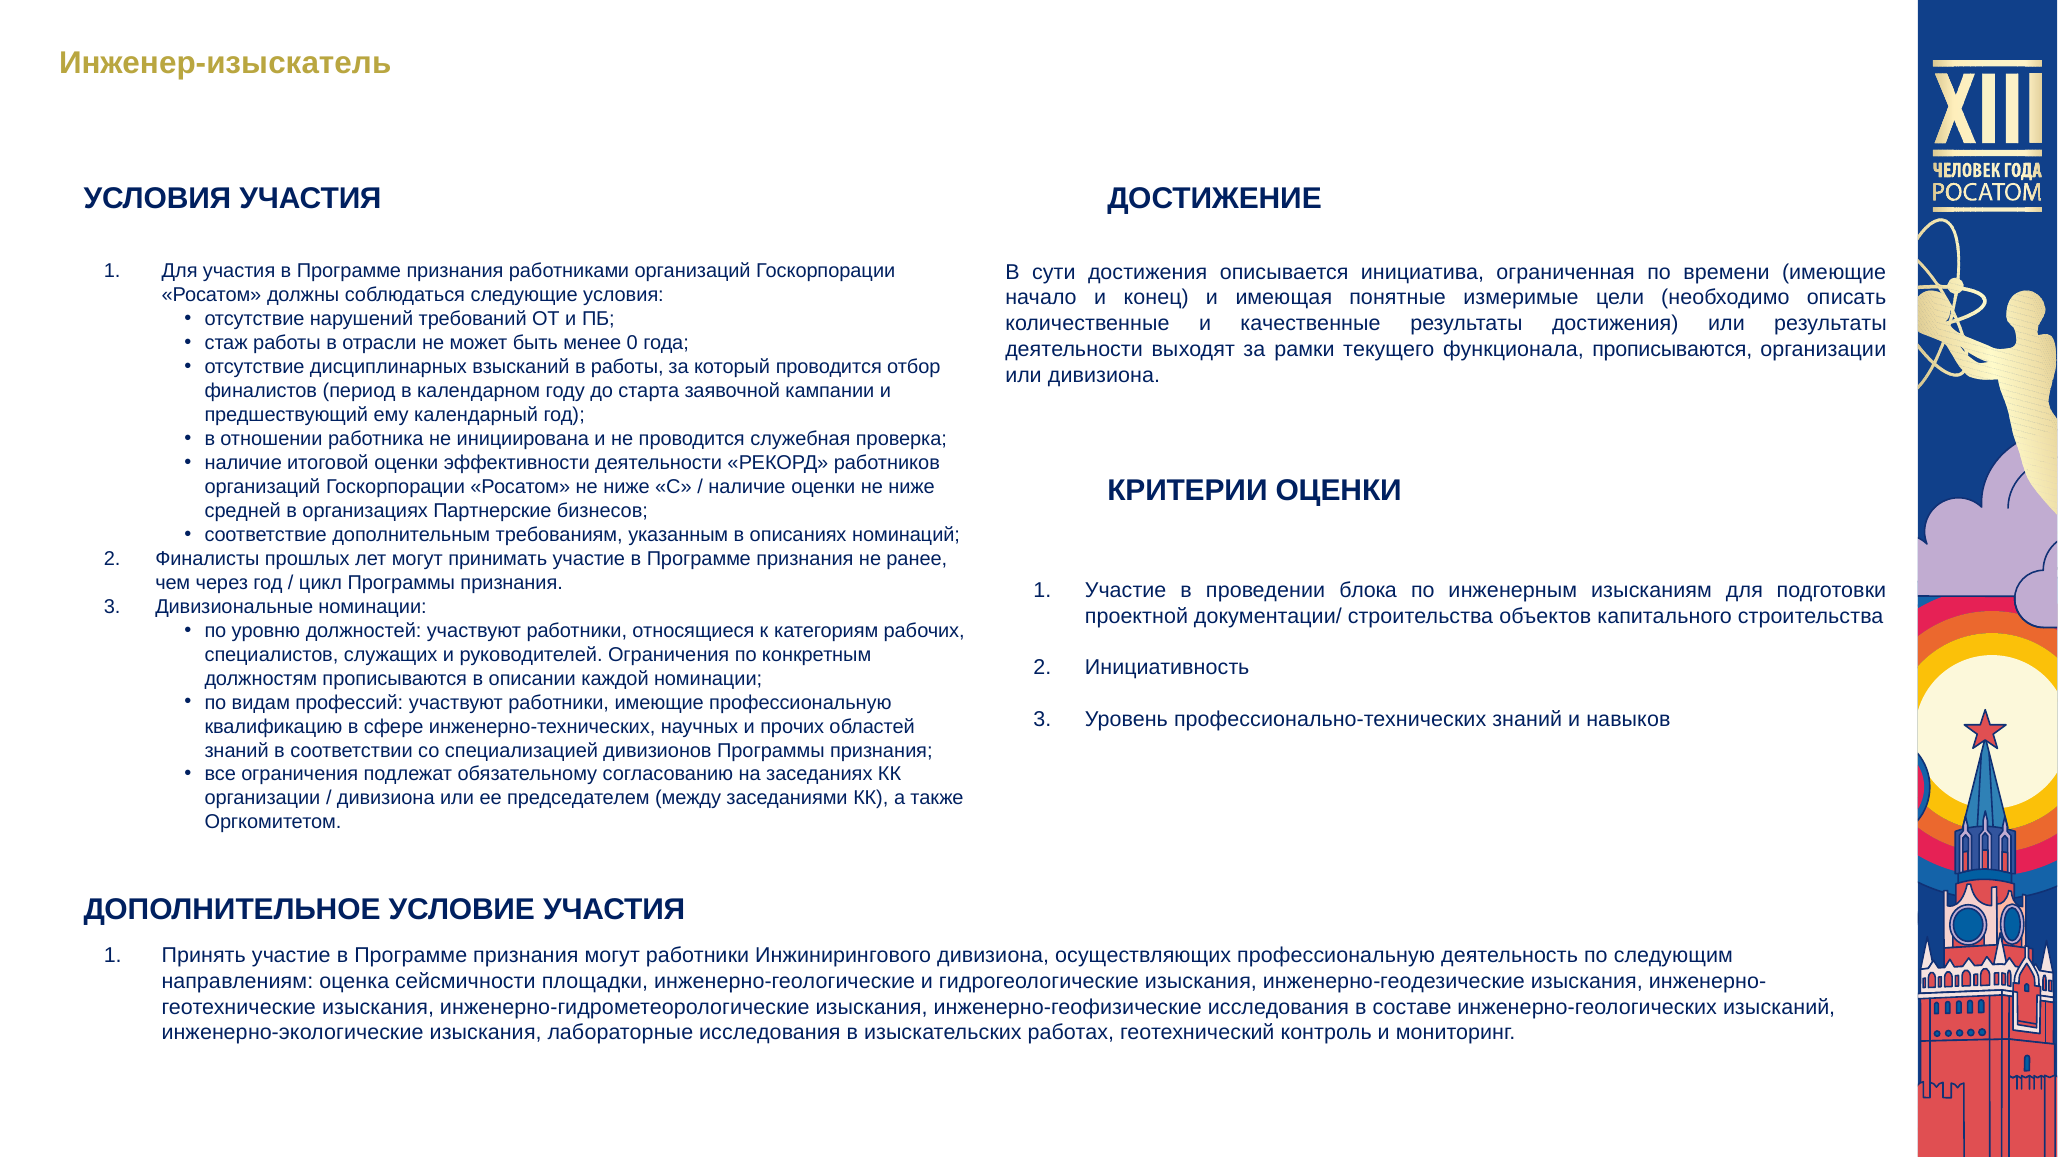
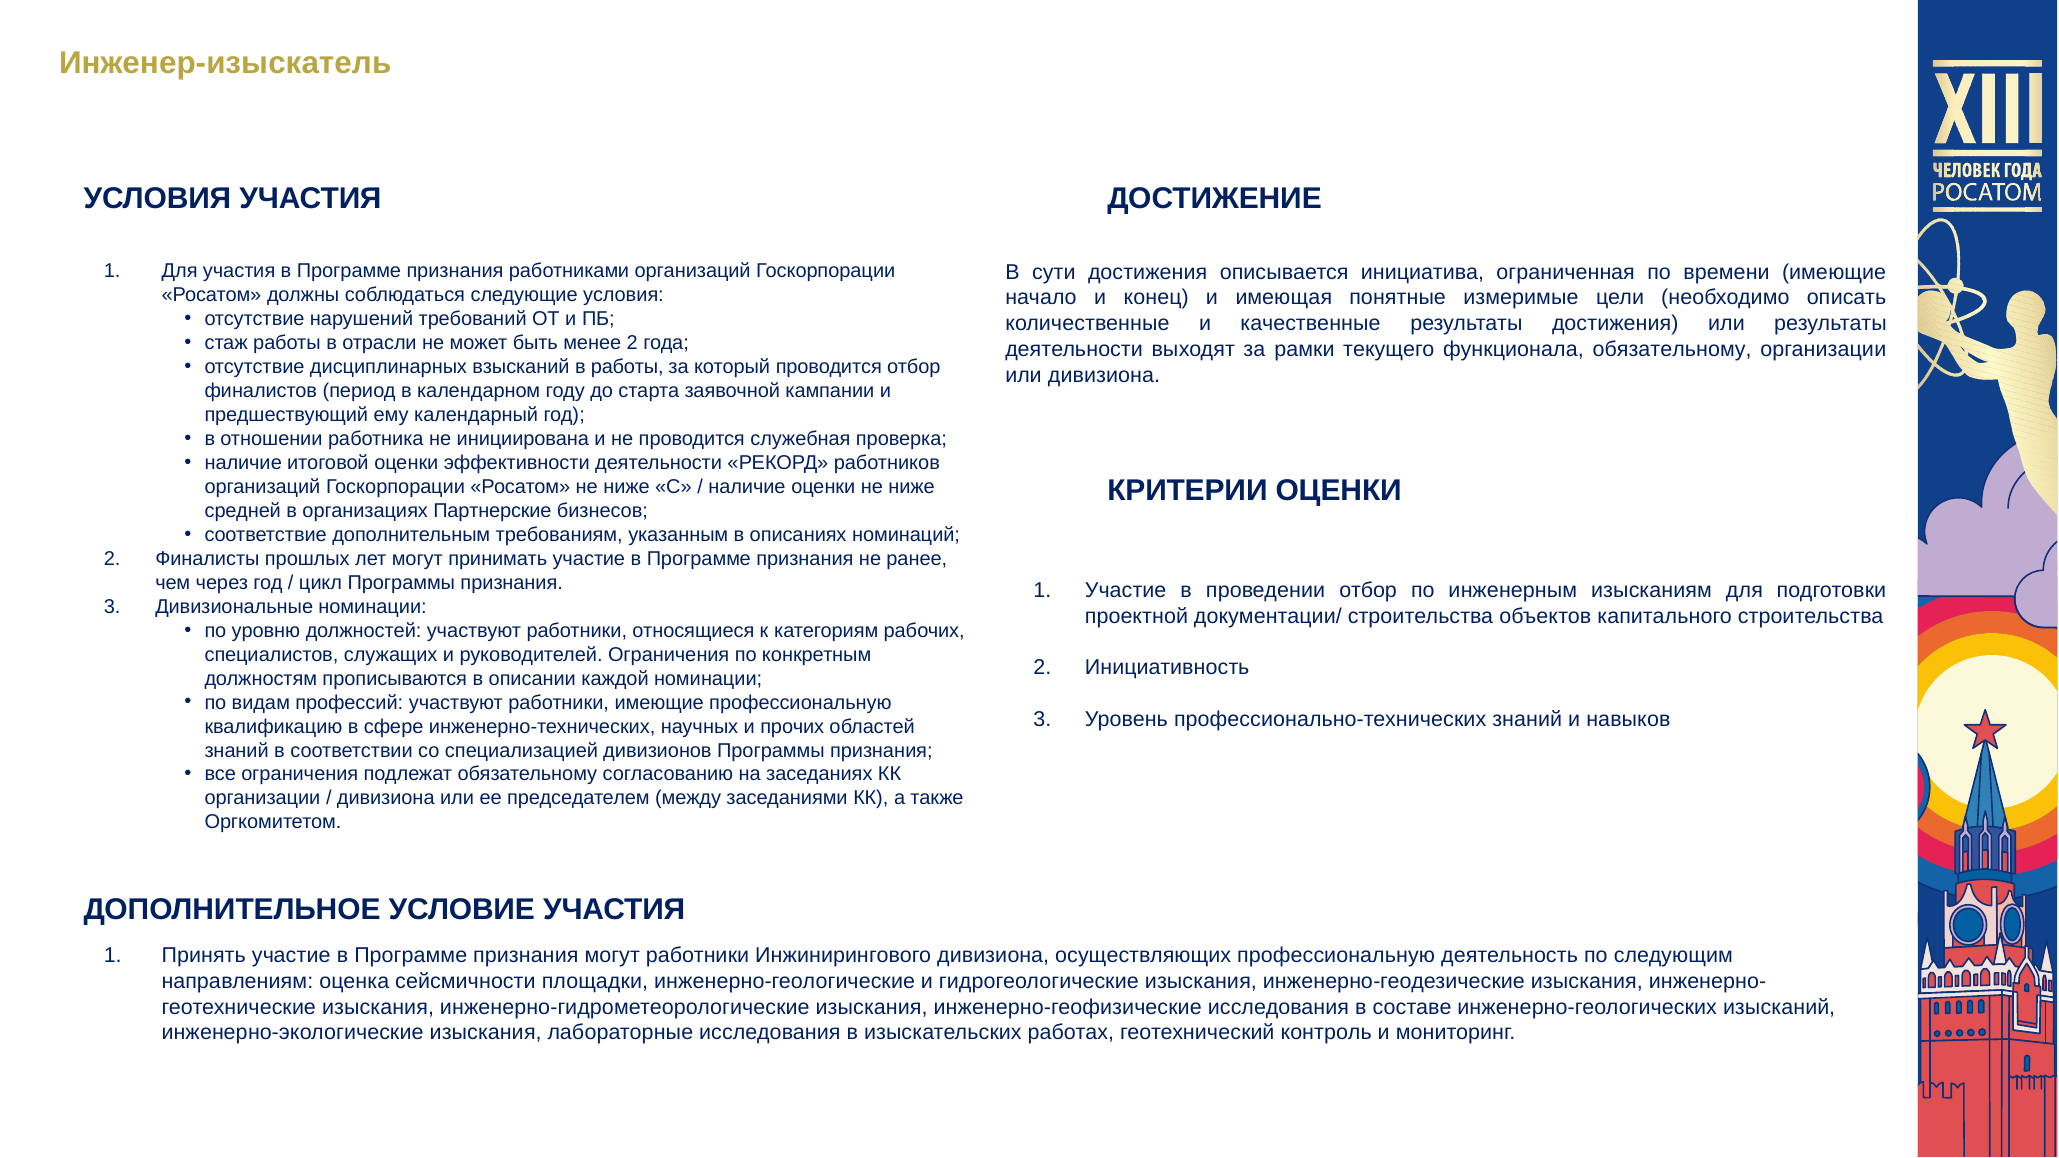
менее 0: 0 -> 2 (632, 343)
функционала прописываются: прописываются -> обязательному (1672, 349)
проведении блока: блока -> отбор (1368, 591)
